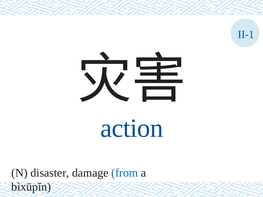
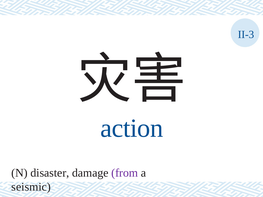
II-1: II-1 -> II-3 (246, 34)
from colour: blue -> purple (125, 173)
bìxūpǐn: bìxūpǐn -> seismic (31, 187)
